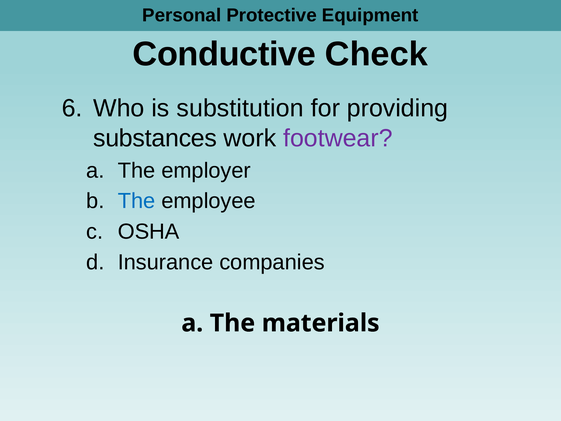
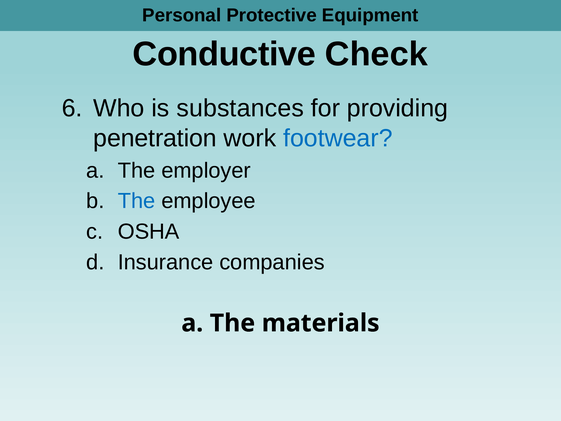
substitution: substitution -> substances (240, 108)
substances: substances -> penetration (155, 138)
footwear colour: purple -> blue (338, 138)
